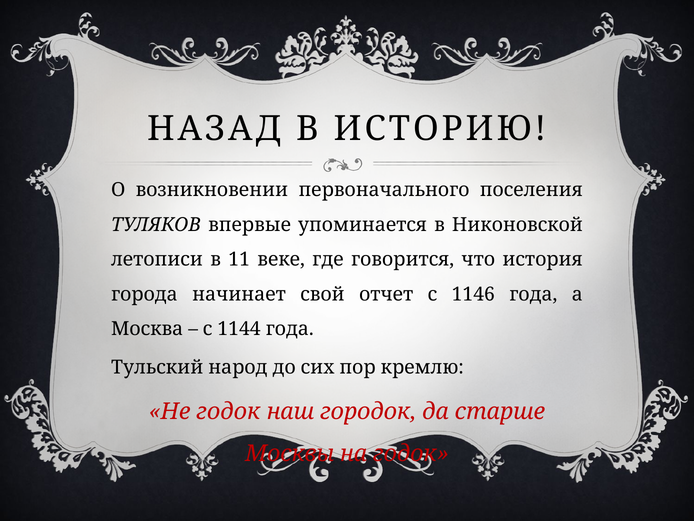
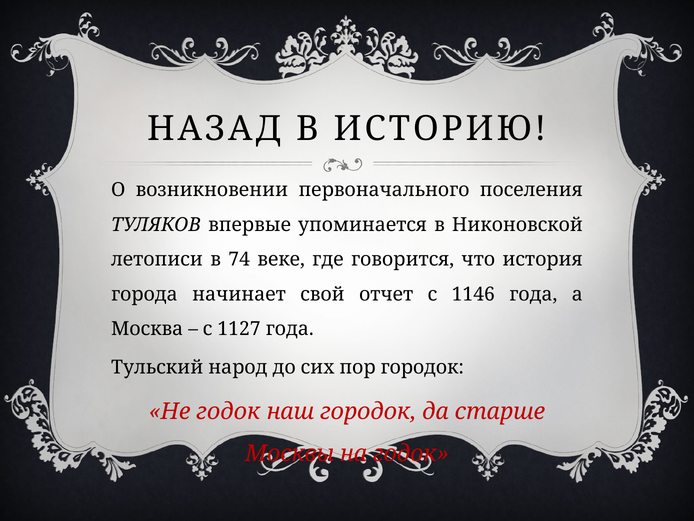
11: 11 -> 74 (239, 259)
1144: 1144 -> 1127 (239, 329)
пор кремлю: кремлю -> городок (422, 367)
